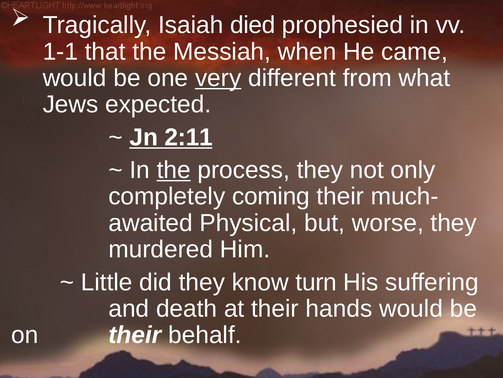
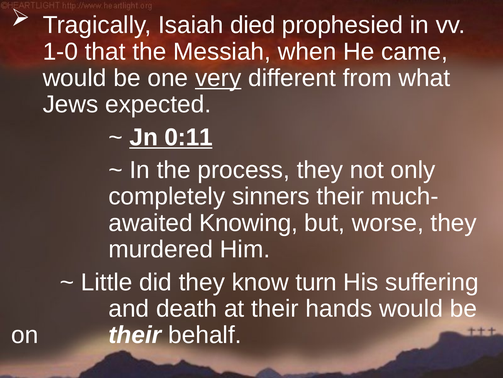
1-1: 1-1 -> 1-0 (60, 52)
2:11: 2:11 -> 0:11 (189, 137)
the underline: present -> none (174, 170)
coming: coming -> sinners (271, 196)
Physical: Physical -> Knowing (249, 223)
